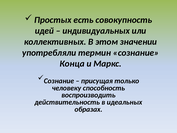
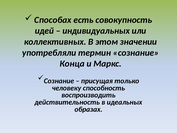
Простых: Простых -> Способах (53, 20)
